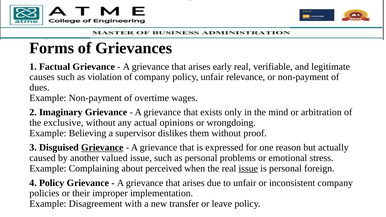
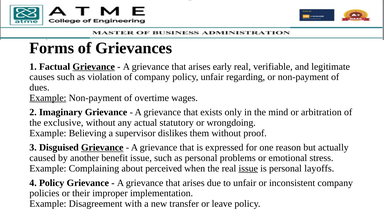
Grievance underline: none -> present (94, 67)
relevance: relevance -> regarding (246, 77)
Example underline: none -> present (48, 98)
opinions: opinions -> statutory (177, 123)
valued: valued -> benefit (115, 158)
foreign: foreign -> layoffs (319, 168)
